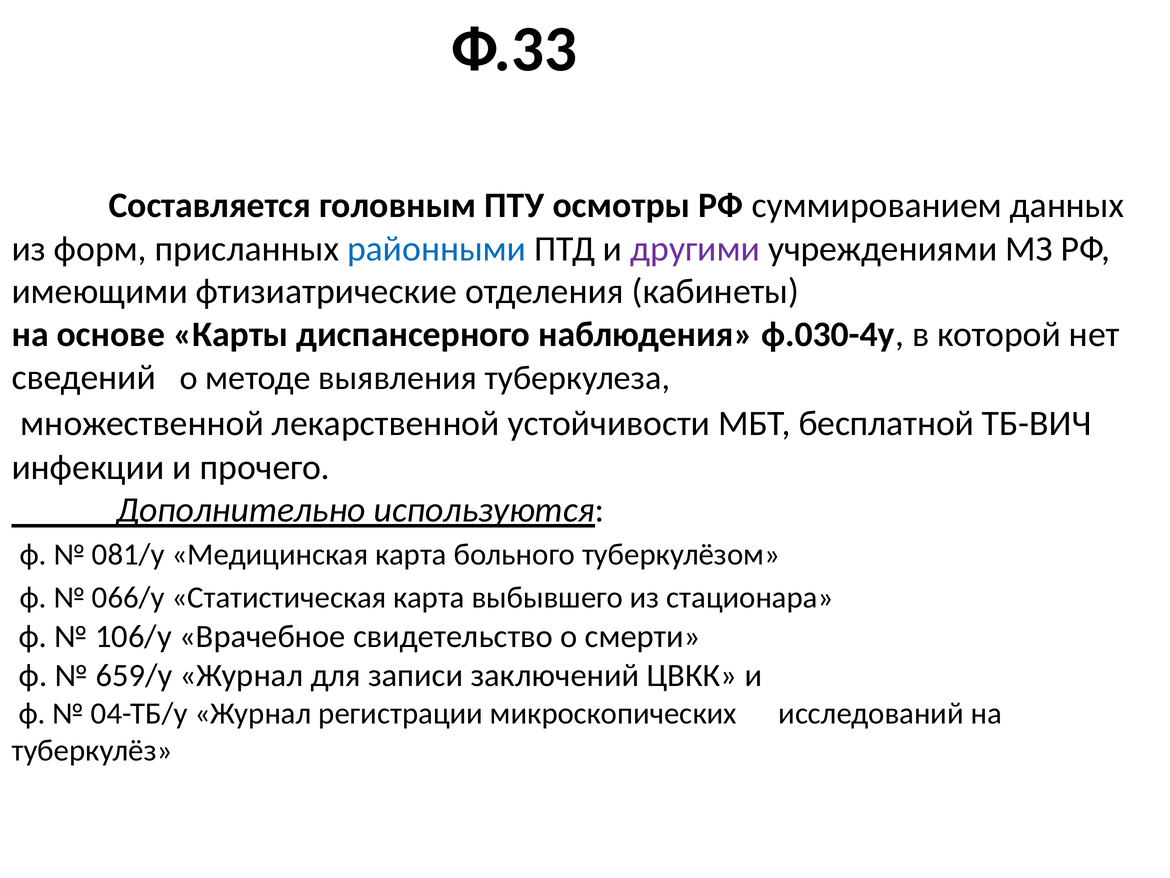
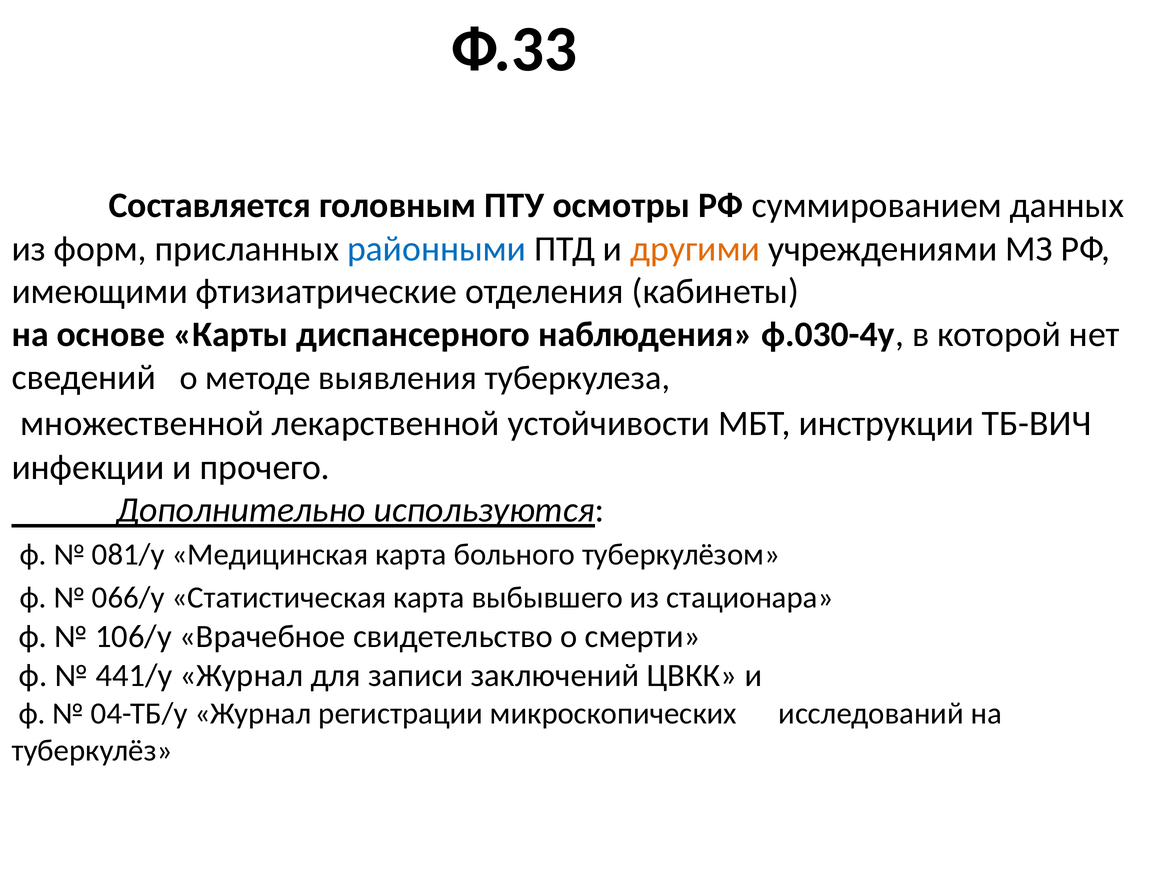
другими colour: purple -> orange (695, 249)
бесплатной: бесплатной -> инструкции (886, 423)
659/у: 659/у -> 441/у (134, 675)
